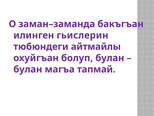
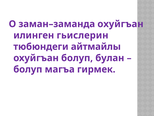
заман–заманда бакъгъан: бакъгъан -> охуйгъан (120, 24)
булан: булан -> болуп (28, 69)
тапмай: тапмай -> гирмек (96, 69)
